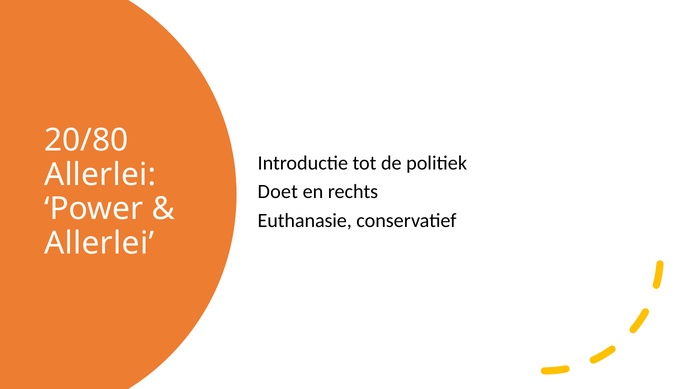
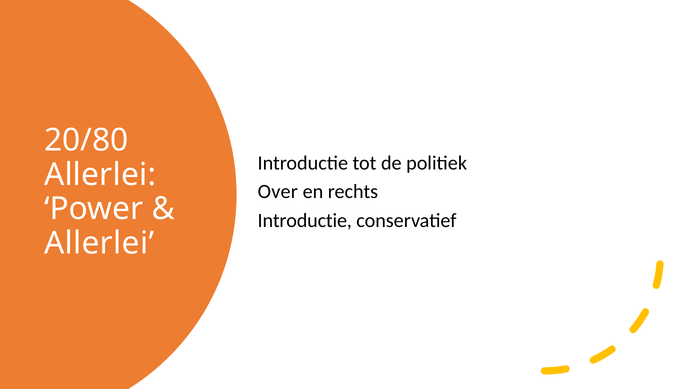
Doet: Doet -> Over (278, 192)
Euthanasie: Euthanasie -> Introductie (305, 221)
